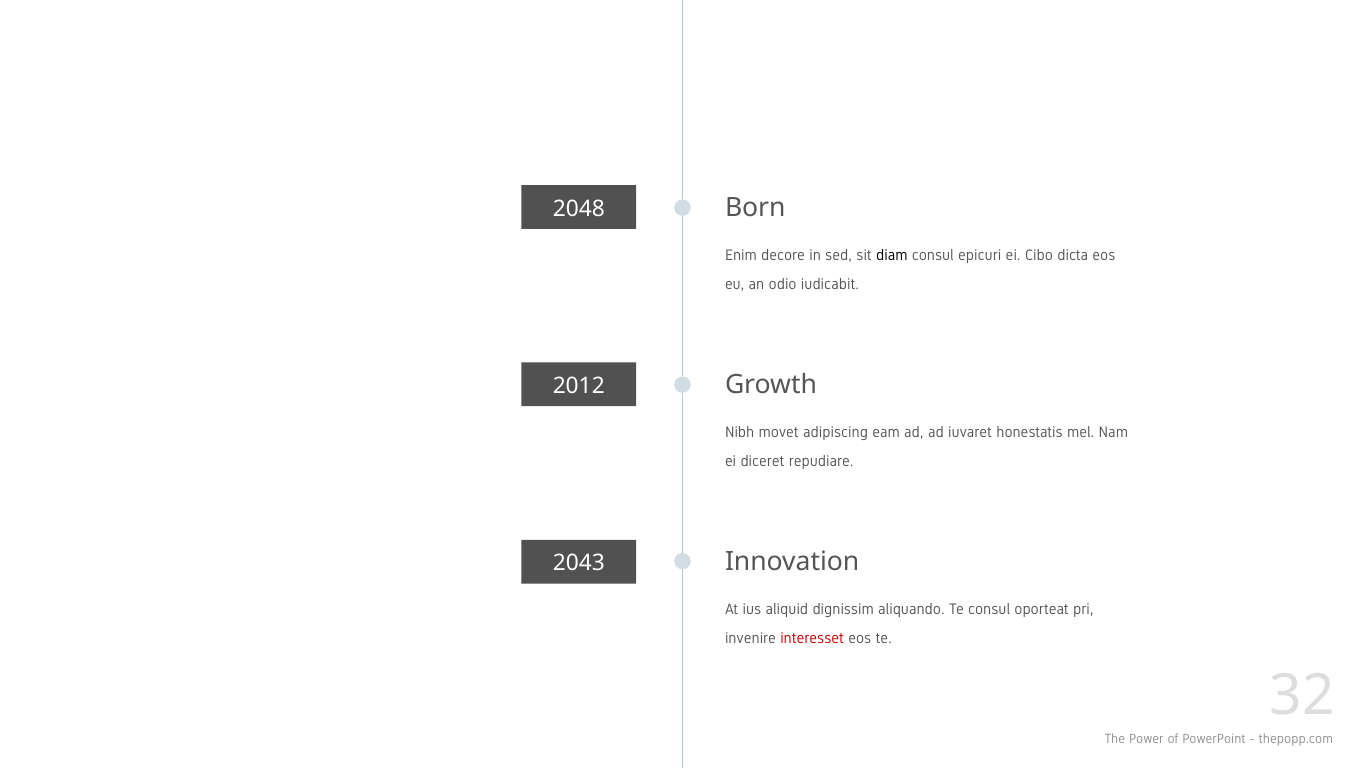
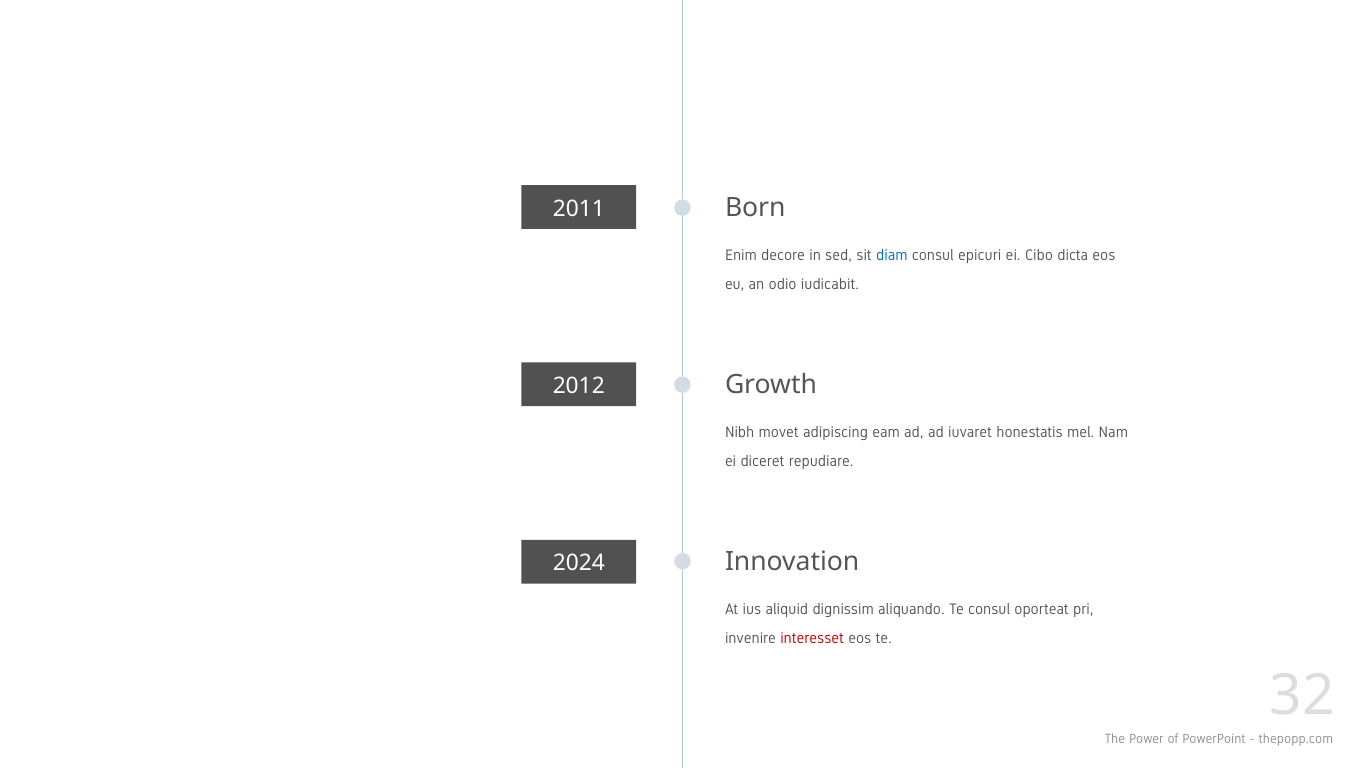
2048: 2048 -> 2011 (579, 209)
diam colour: black -> blue (892, 255)
2043: 2043 -> 2024 (579, 563)
